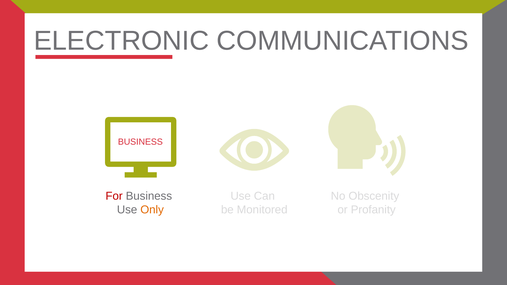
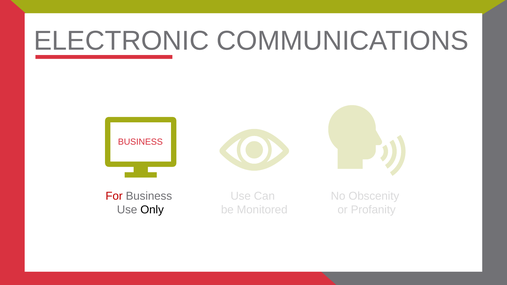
Only colour: orange -> black (152, 210)
